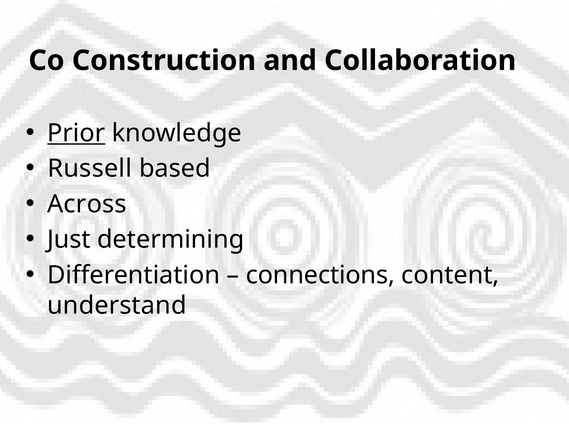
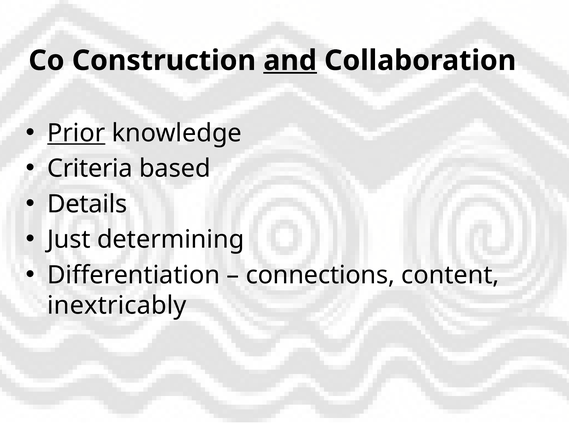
and underline: none -> present (290, 61)
Russell: Russell -> Criteria (90, 169)
Across: Across -> Details (87, 204)
understand: understand -> inextricably (117, 305)
